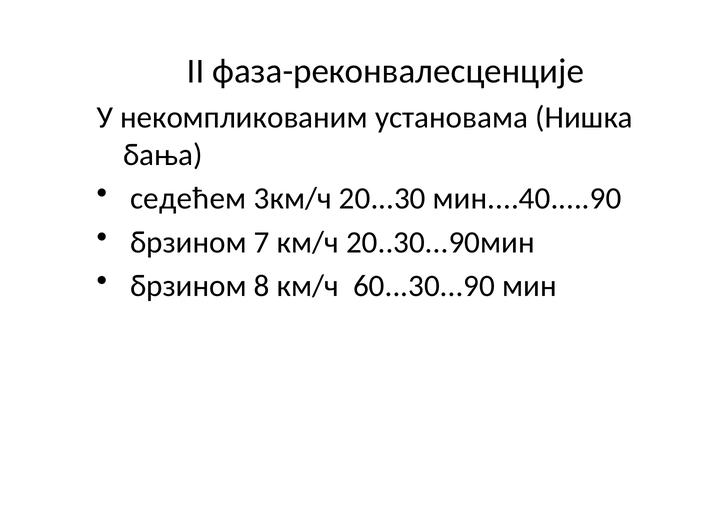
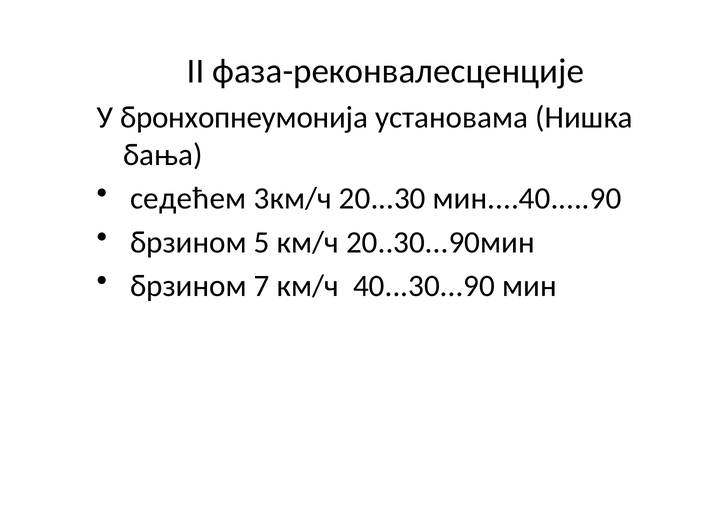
некомпликованим: некомпликованим -> бронхопнеумонија (244, 117)
7: 7 -> 5 (262, 242)
8: 8 -> 7 (262, 286)
60...30...90: 60...30...90 -> 40...30...90 (424, 286)
